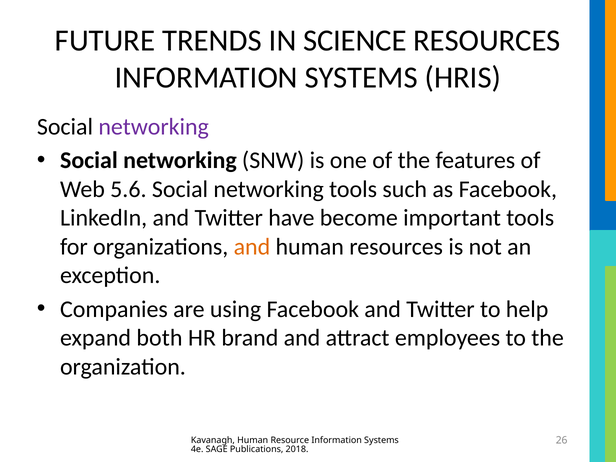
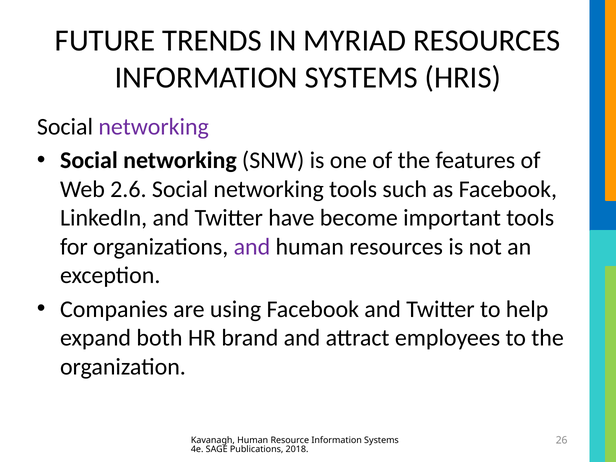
SCIENCE: SCIENCE -> MYRIAD (355, 41)
5.6: 5.6 -> 2.6 (128, 189)
and colour: orange -> purple (252, 247)
